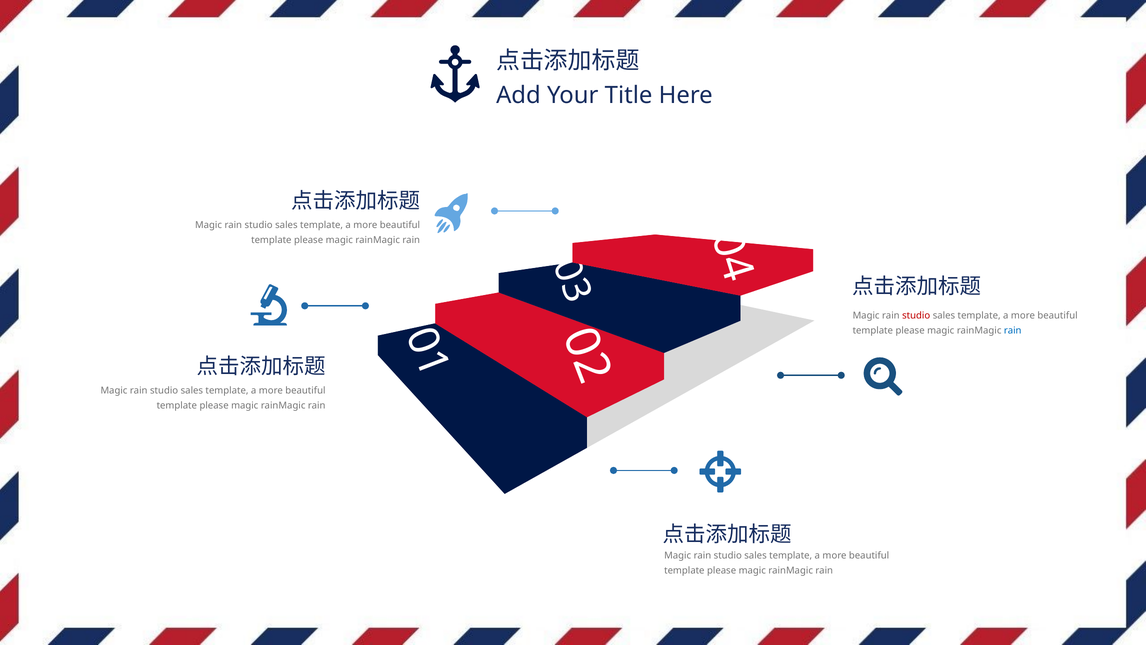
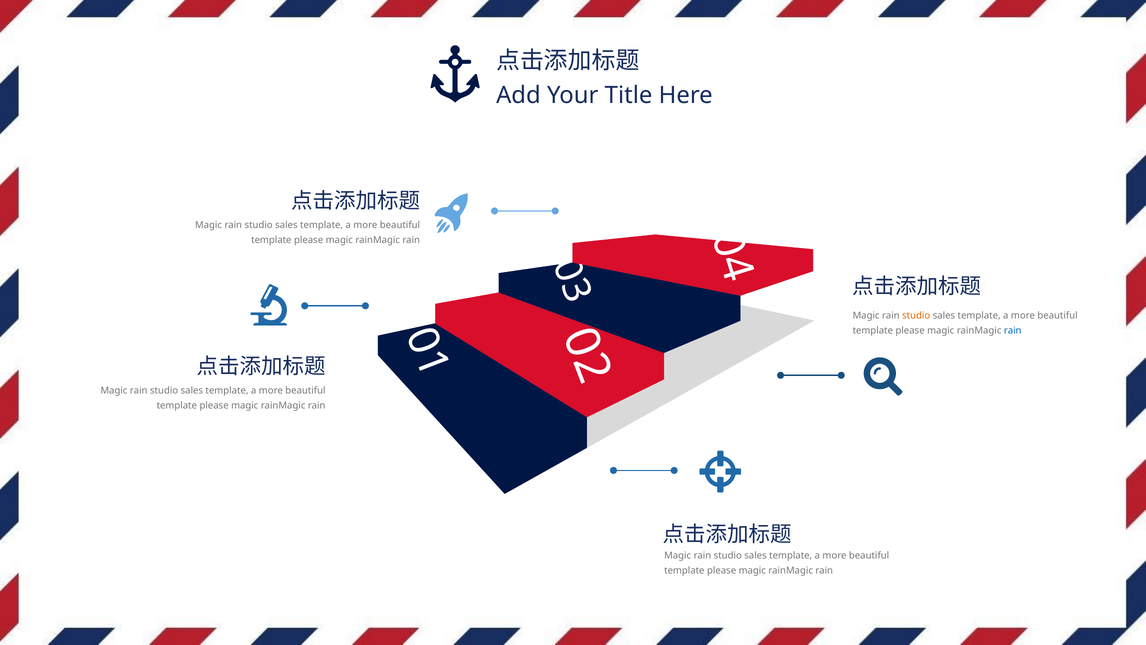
studio colour: red -> orange (916, 315)
